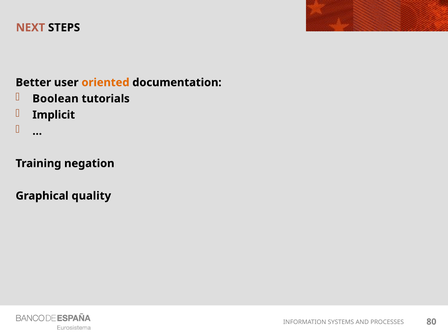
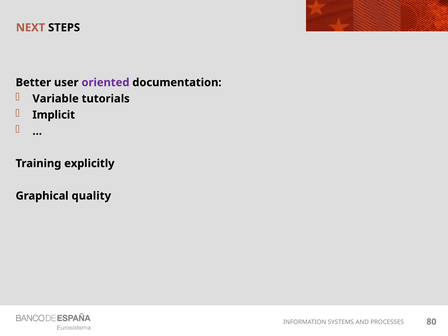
oriented colour: orange -> purple (105, 82)
Boolean: Boolean -> Variable (56, 99)
negation: negation -> explicitly (89, 163)
